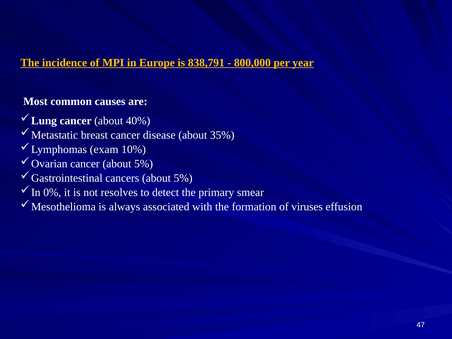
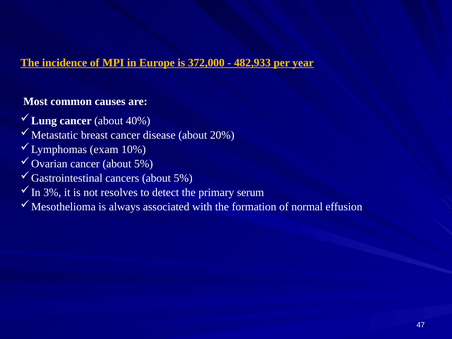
838,791: 838,791 -> 372,000 (206, 63)
800,000: 800,000 -> 482,933 (252, 63)
35%: 35% -> 20% (222, 135)
0%: 0% -> 3% (52, 193)
smear: smear -> serum (251, 193)
viruses: viruses -> normal (307, 207)
